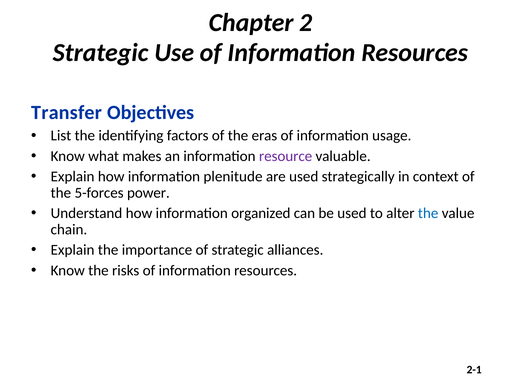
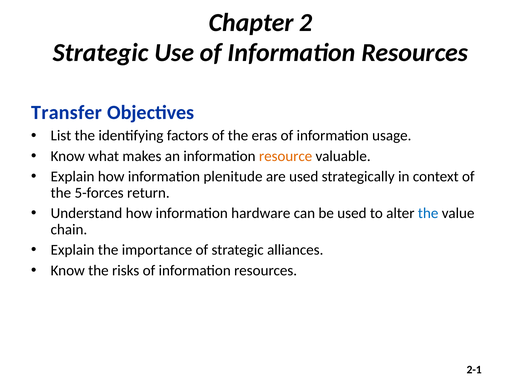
resource colour: purple -> orange (286, 156)
power: power -> return (148, 193)
organized: organized -> hardware (261, 213)
